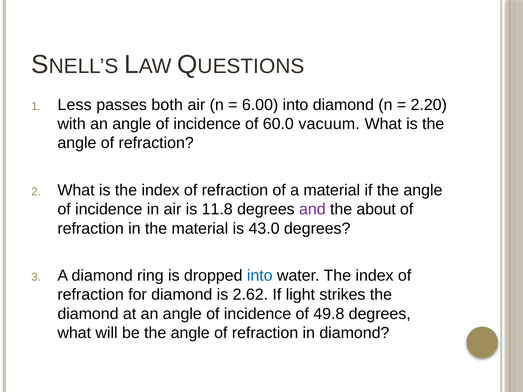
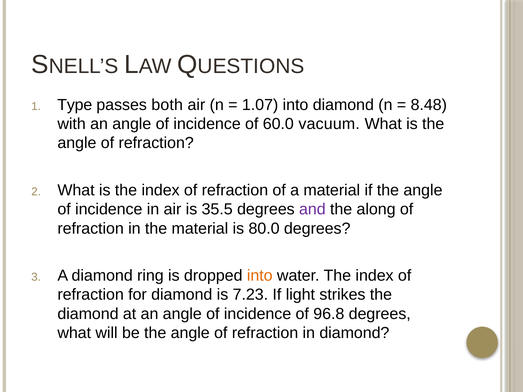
Less: Less -> Type (75, 105)
6.00: 6.00 -> 1.07 (260, 105)
2.20: 2.20 -> 8.48 (429, 105)
11.8: 11.8 -> 35.5 (217, 209)
about: about -> along (376, 209)
43.0: 43.0 -> 80.0 (264, 229)
into colour: blue -> orange (260, 276)
2.62: 2.62 -> 7.23 (250, 295)
49.8: 49.8 -> 96.8 (329, 314)
